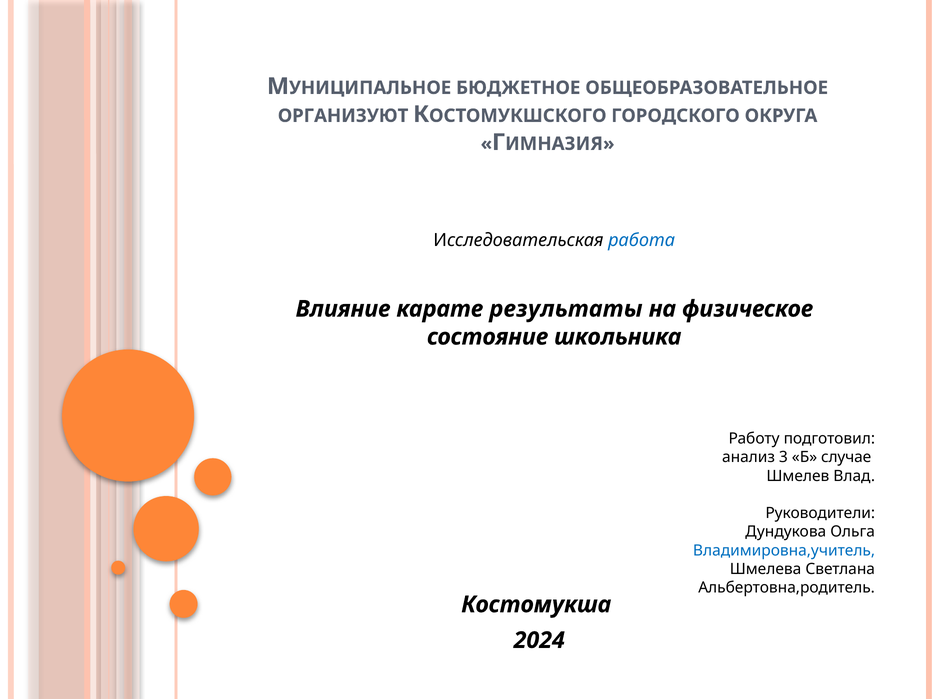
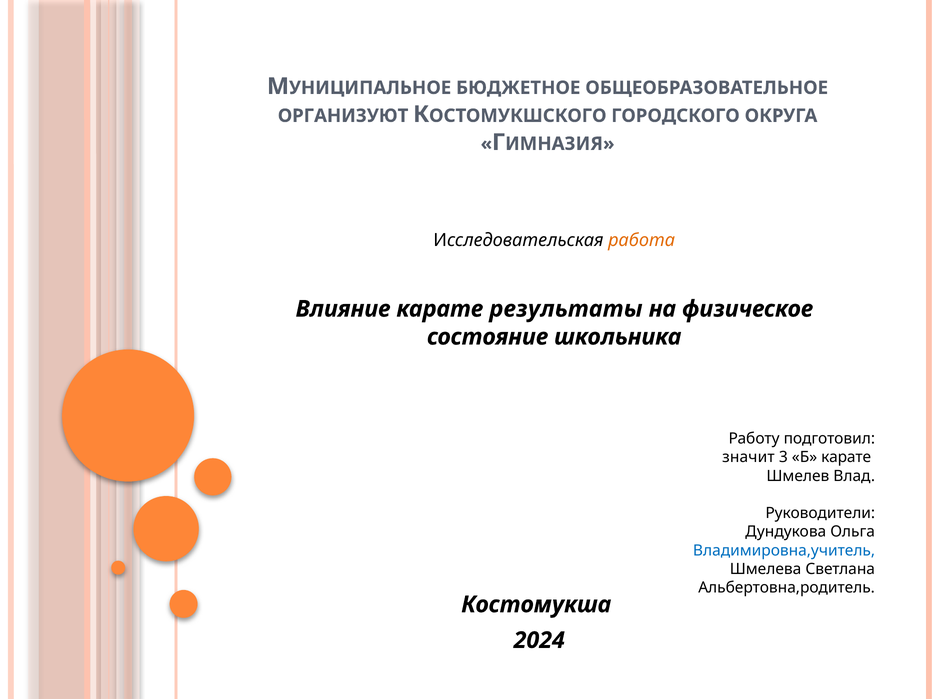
работа colour: blue -> orange (642, 240)
анализ: анализ -> значит (748, 457)
Б случае: случае -> карате (846, 457)
